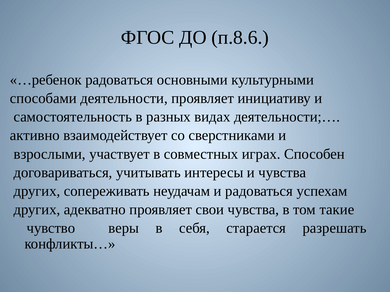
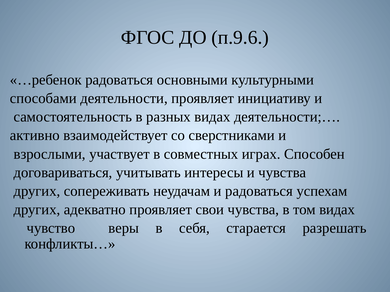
п.8.6: п.8.6 -> п.9.6 (240, 37)
том такие: такие -> видах (337, 210)
